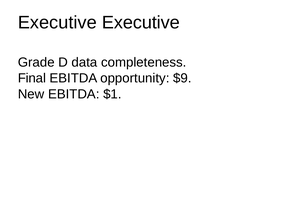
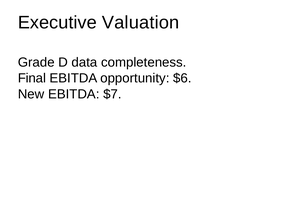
Executive Executive: Executive -> Valuation (141, 23)
$9: $9 -> $6 (182, 78)
$1: $1 -> $7 (112, 94)
